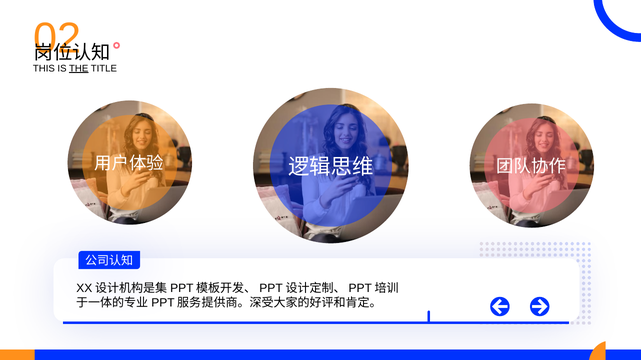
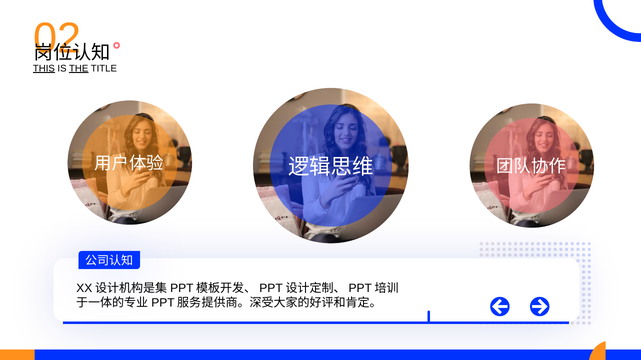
THIS underline: none -> present (44, 69)
